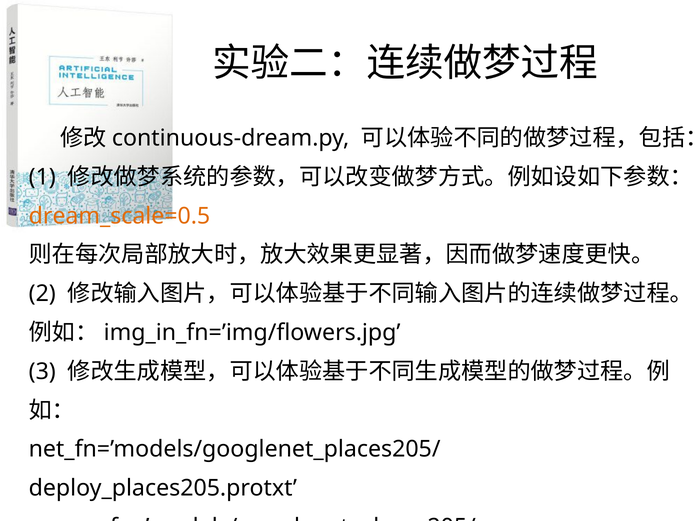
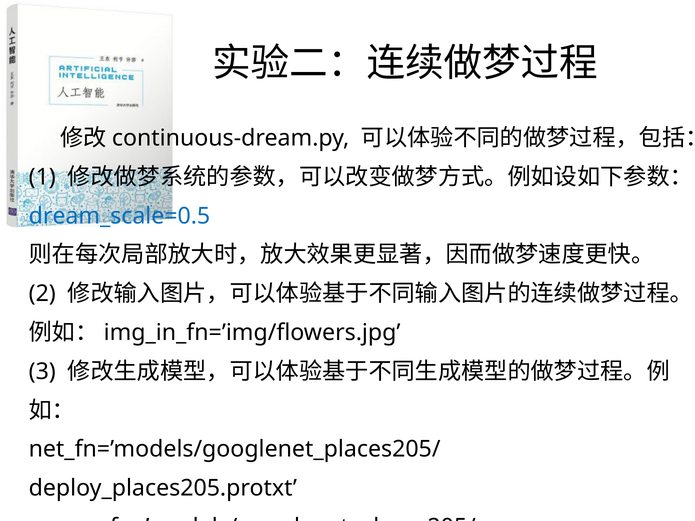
dream_scale=0.5 colour: orange -> blue (119, 216)
